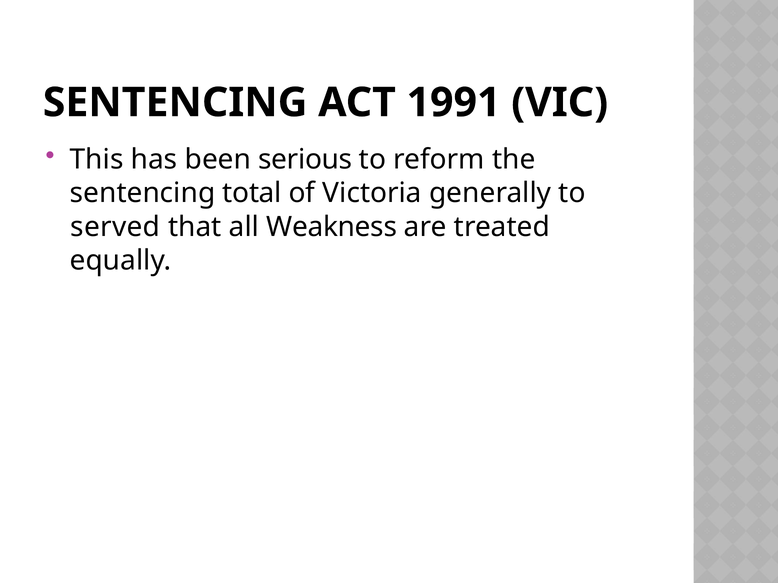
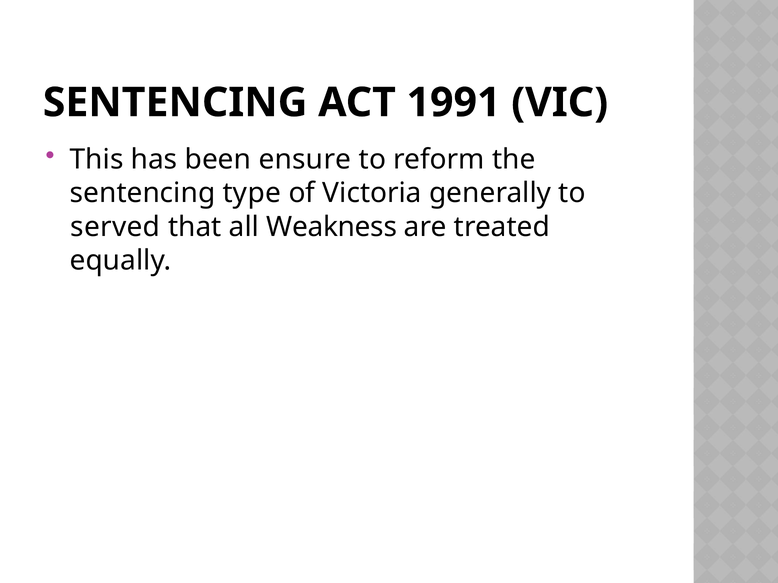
serious: serious -> ensure (305, 160)
total: total -> type (252, 193)
